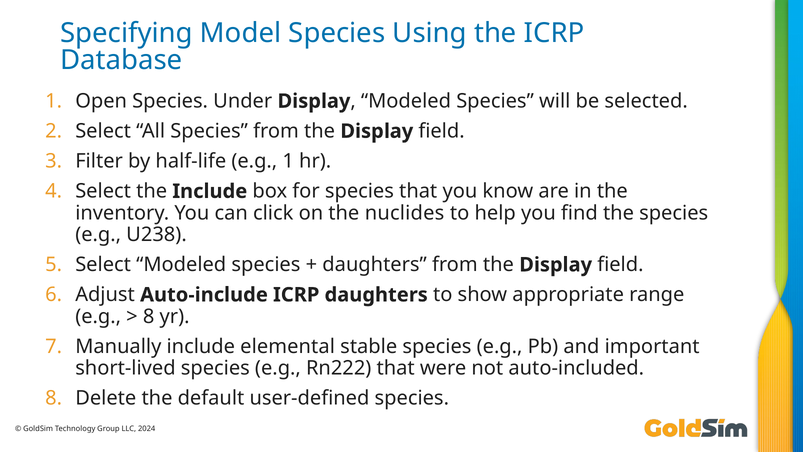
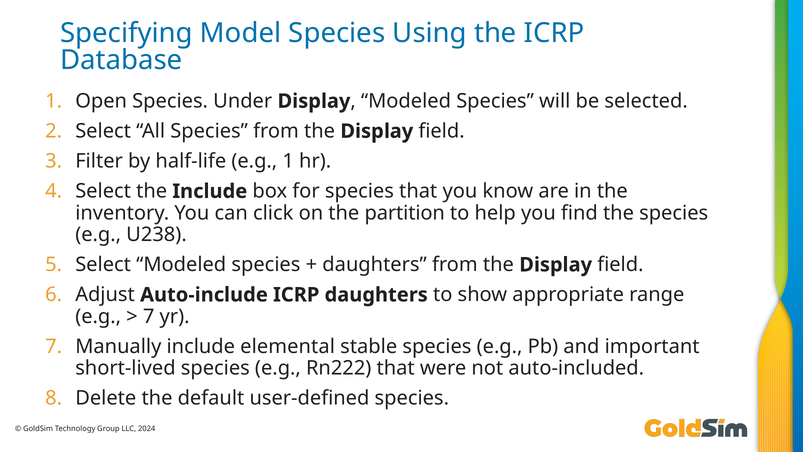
nuclides: nuclides -> partition (405, 213)
8: 8 -> 7 (149, 316)
